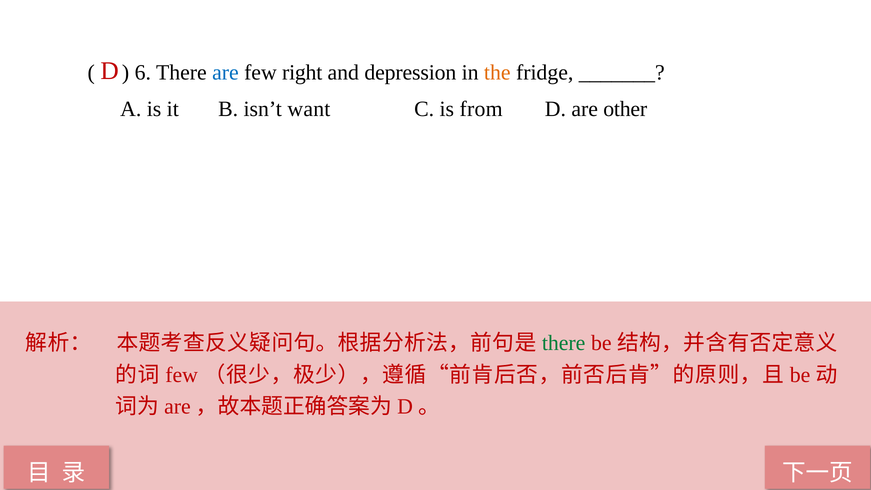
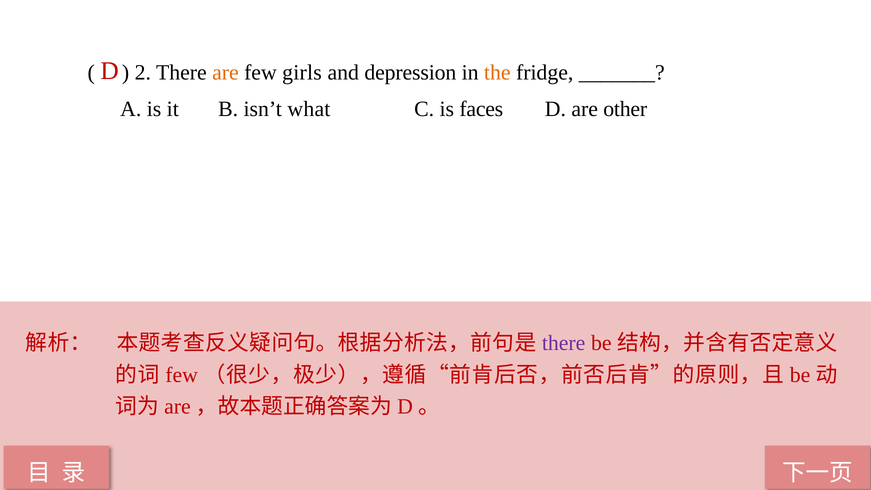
6: 6 -> 2 (143, 73)
are colour: blue -> orange (225, 73)
right: right -> girls (302, 73)
want: want -> what (309, 109)
from: from -> faces (481, 109)
there colour: green -> purple (564, 343)
